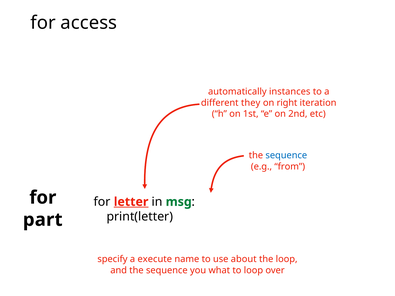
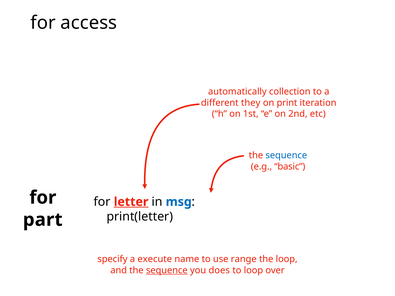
instances: instances -> collection (290, 92)
right: right -> print (287, 103)
from: from -> basic (290, 167)
msg colour: green -> blue (179, 202)
about: about -> range (244, 259)
sequence underline: none -> present (167, 270)
what: what -> does (219, 270)
